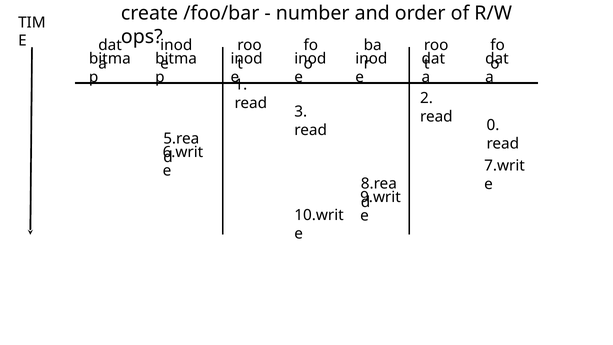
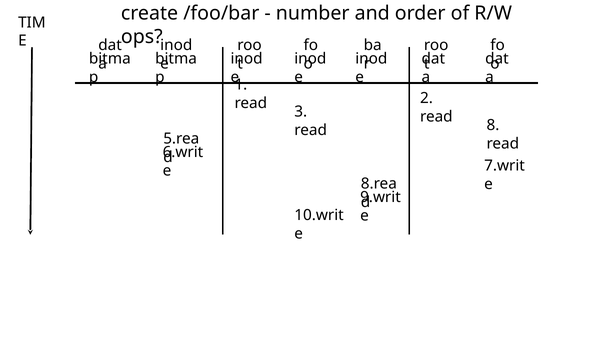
0: 0 -> 8 (493, 125)
